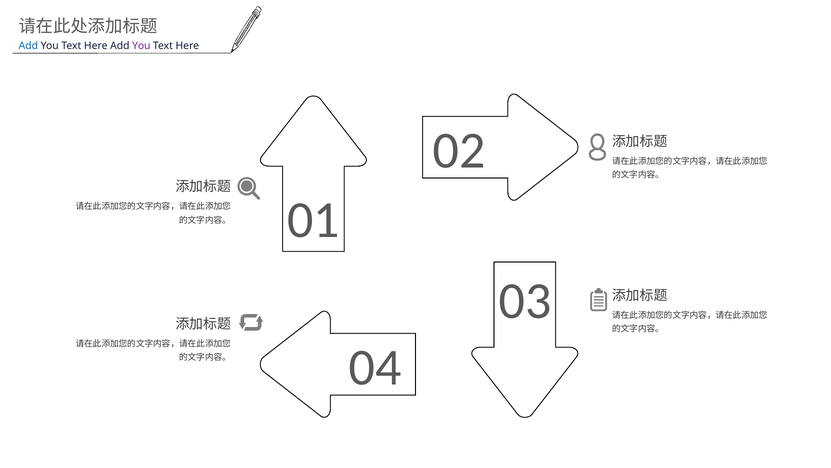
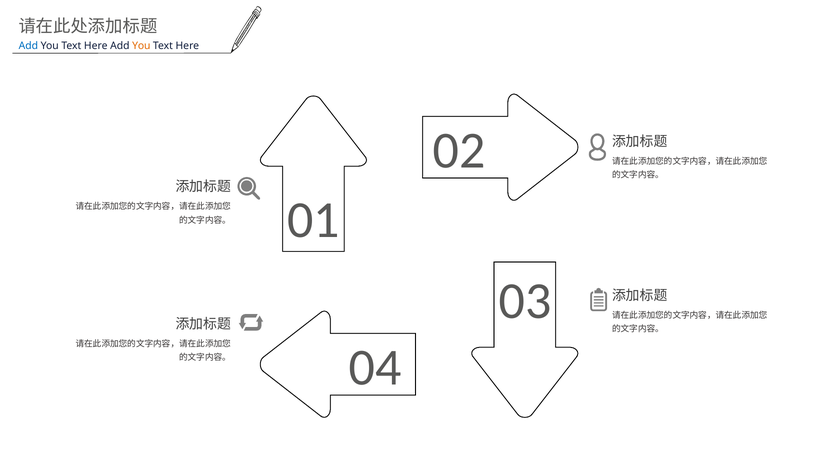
You colour: purple -> orange (141, 46)
